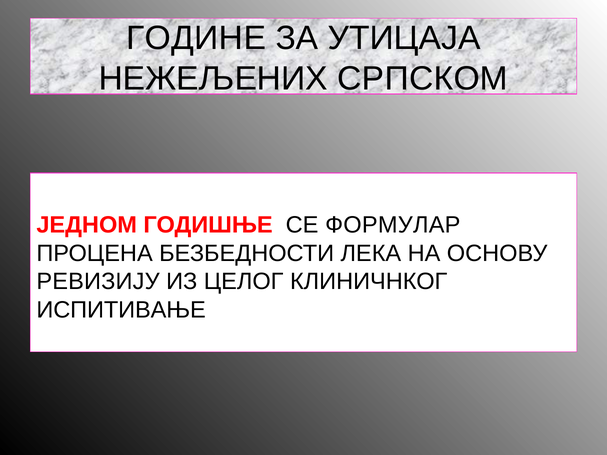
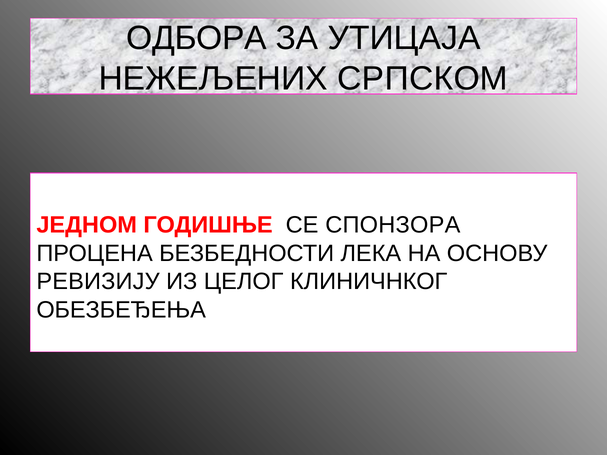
ГОДИНЕ: ГОДИНЕ -> ОДБОРА (197, 38)
ФОРМУЛАР: ФОРМУЛАР -> СПОНЗОРА (393, 225)
ИСПИТИВАЊЕ: ИСПИТИВАЊЕ -> ОБЕЗБЕЂЕЊА (121, 310)
